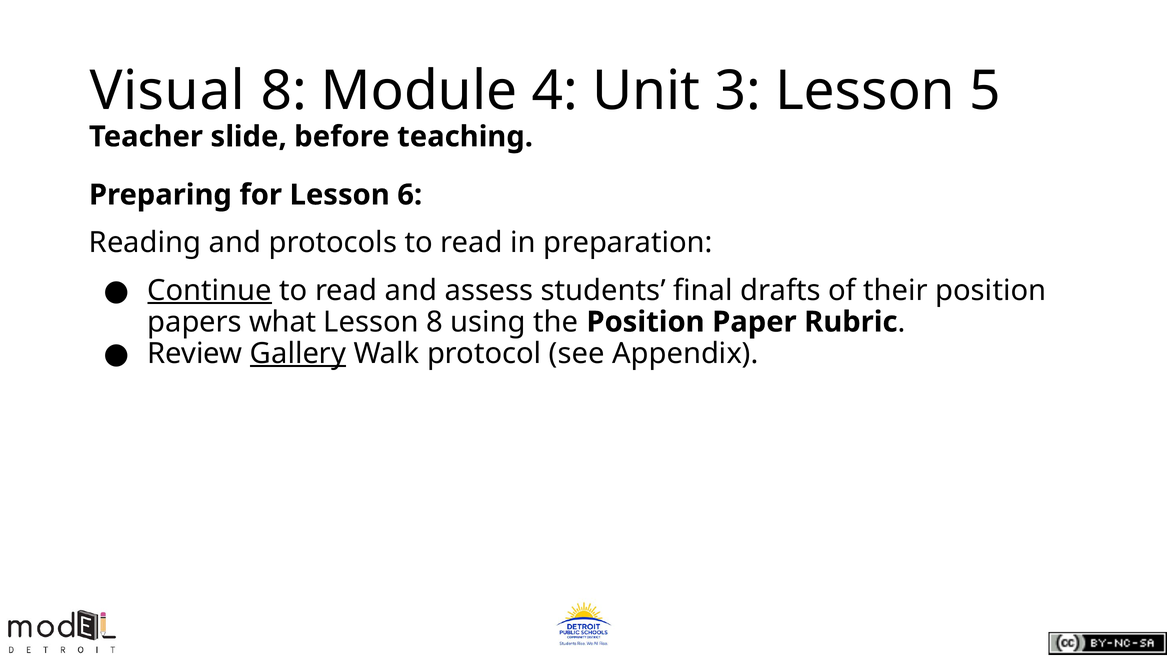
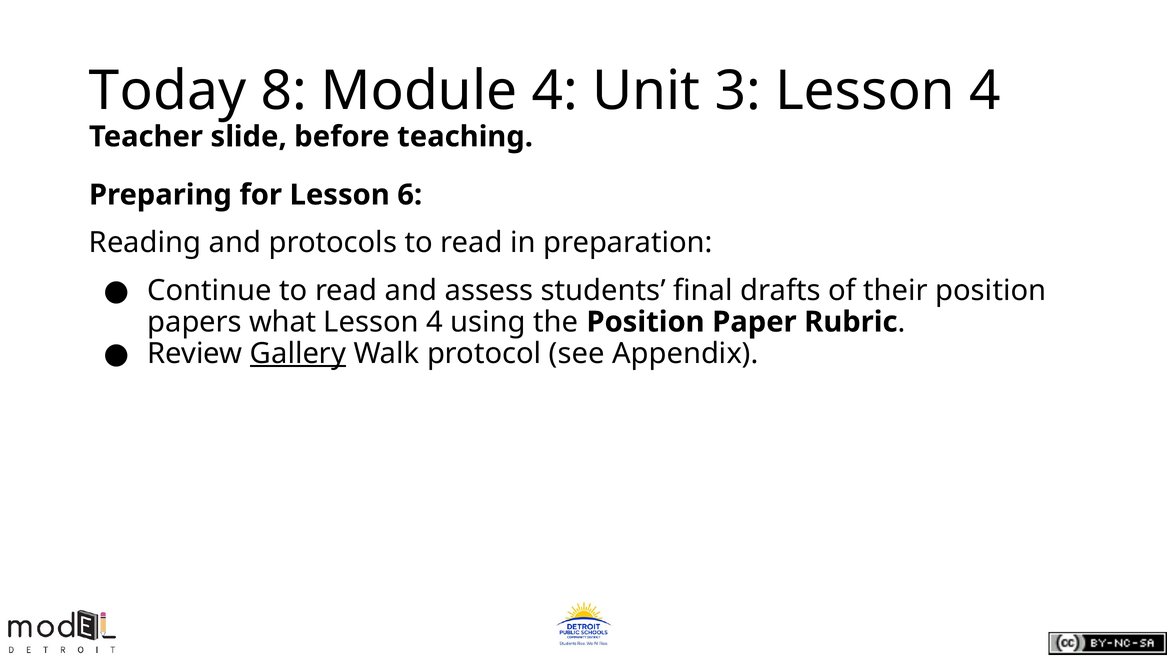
Visual: Visual -> Today (168, 91)
3 Lesson 5: 5 -> 4 (985, 91)
Continue underline: present -> none (210, 290)
8: 8 -> 4 (434, 322)
